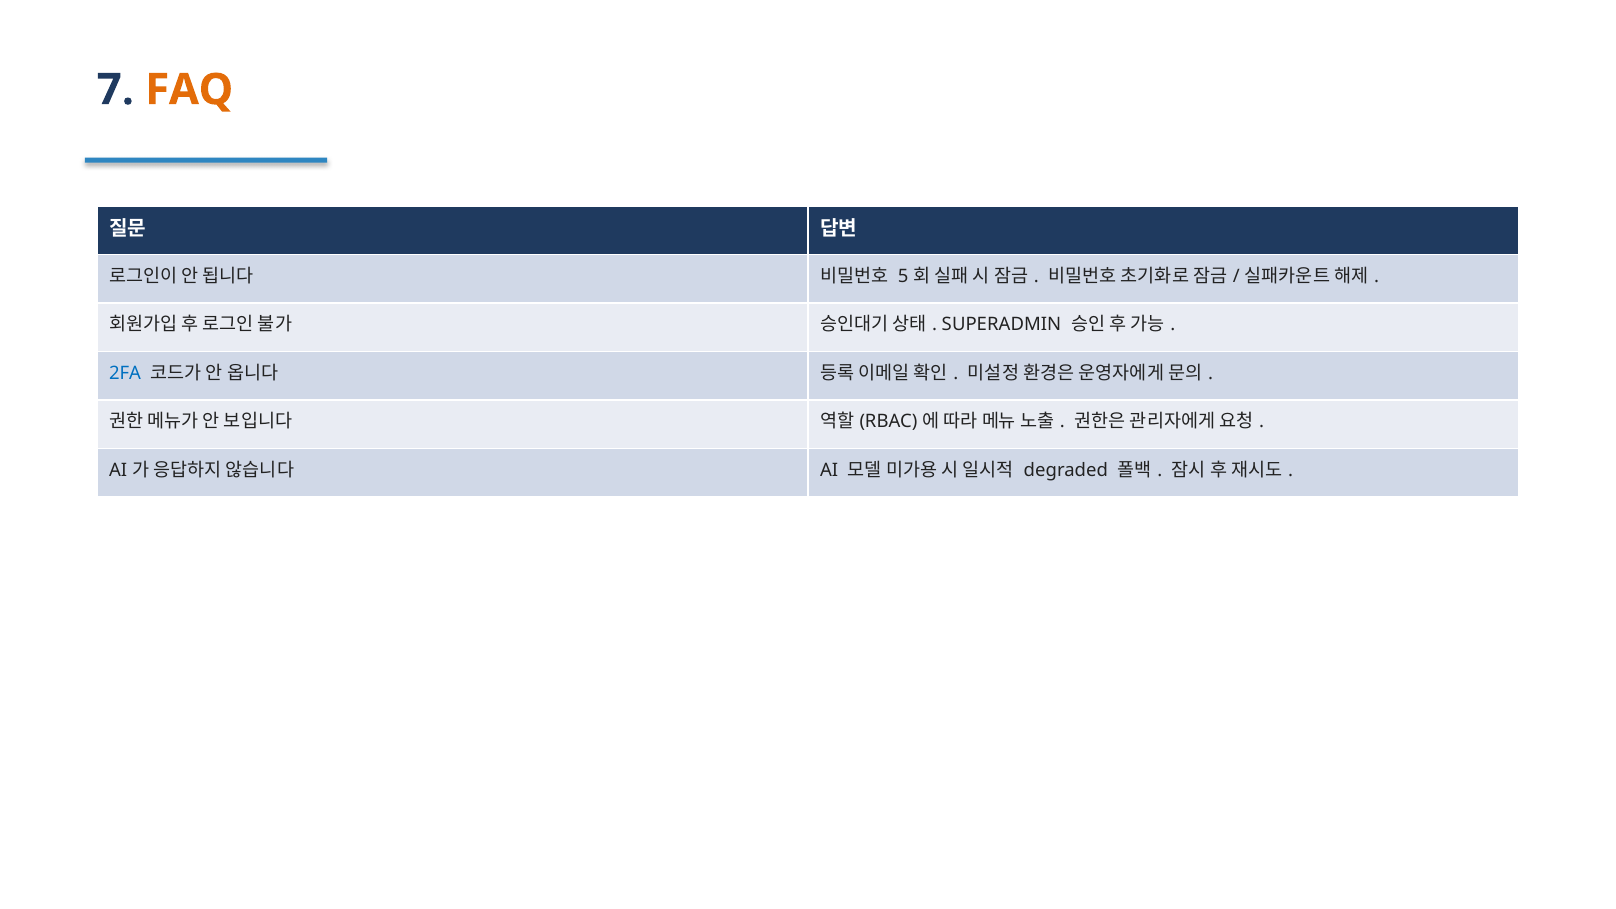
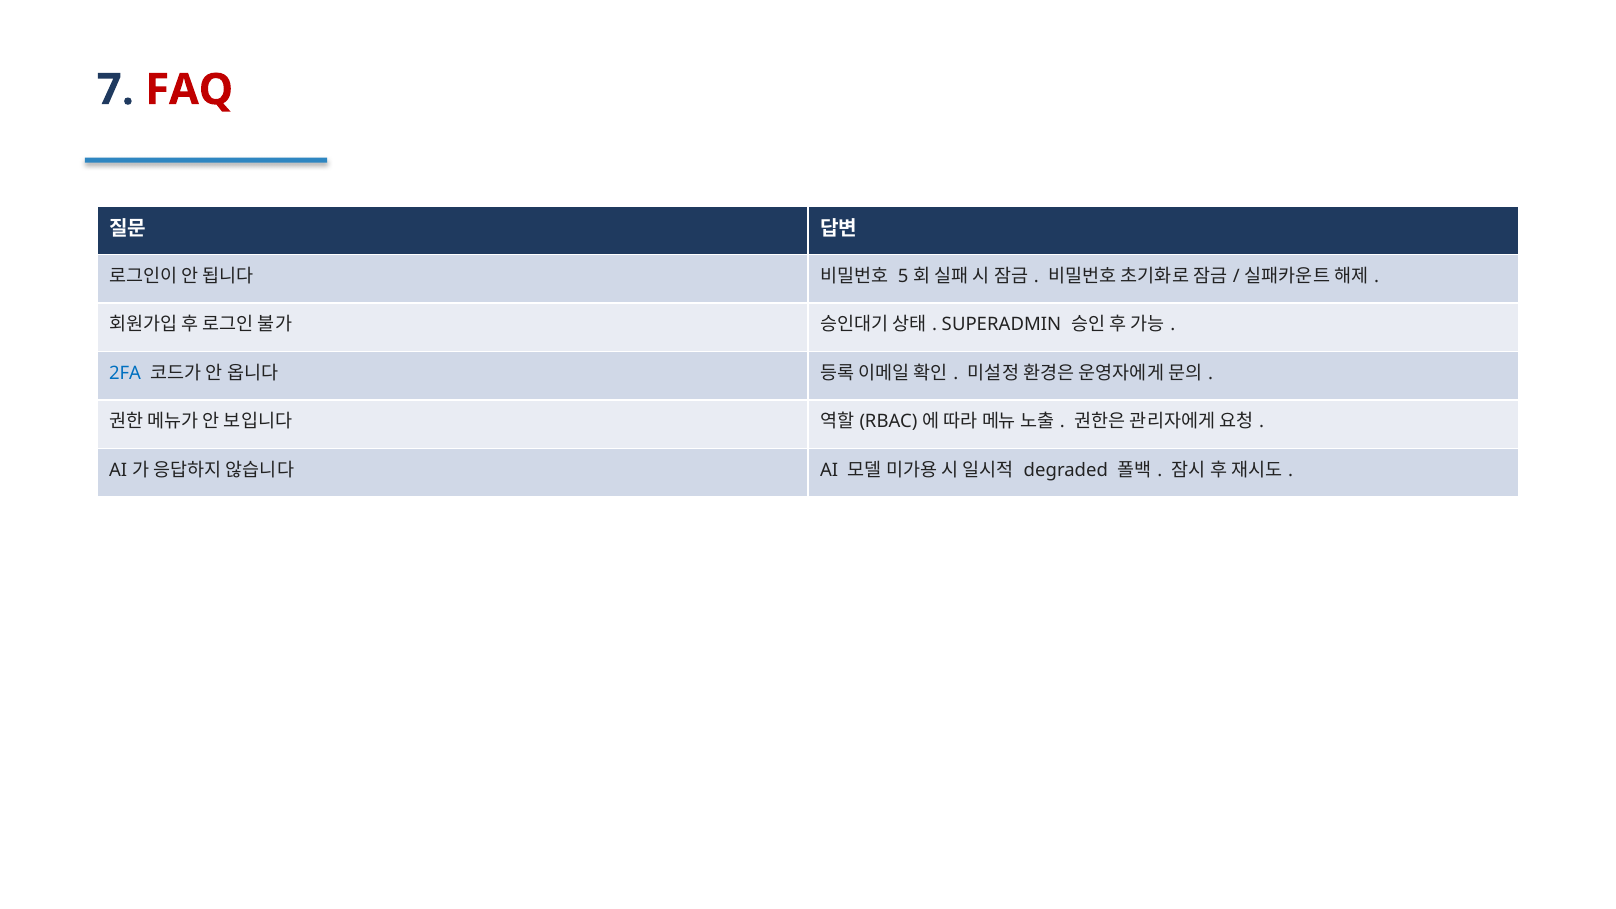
FAQ colour: orange -> red (189, 90)
